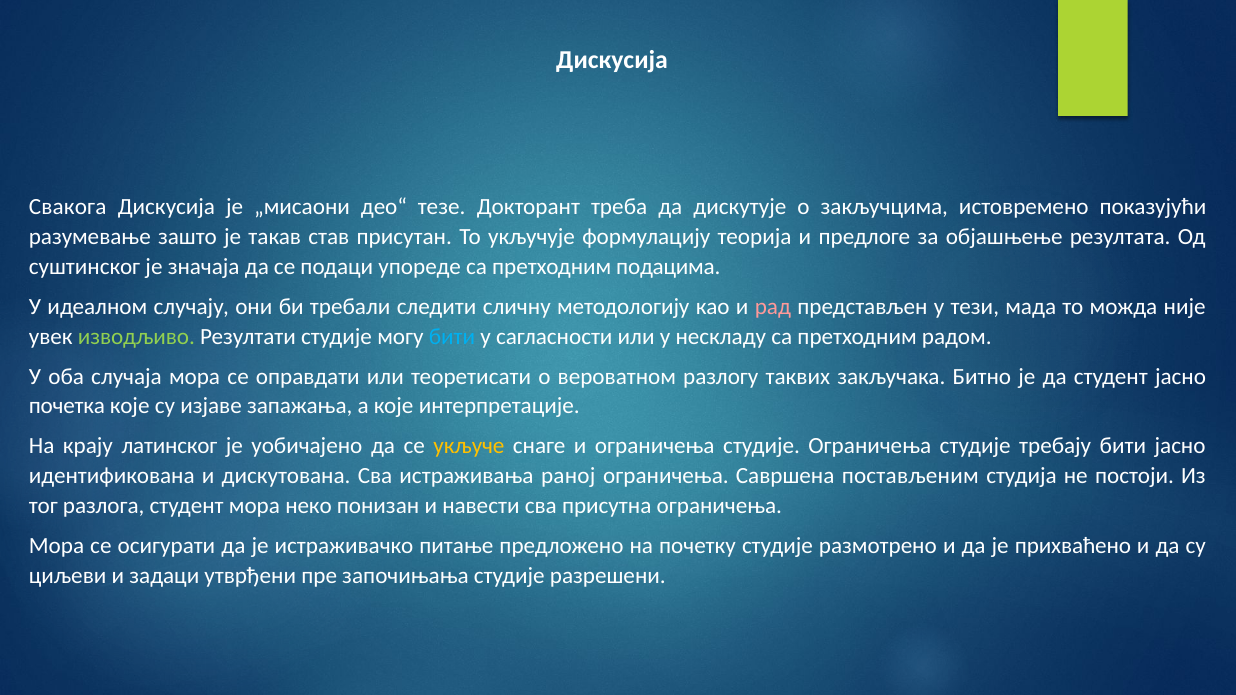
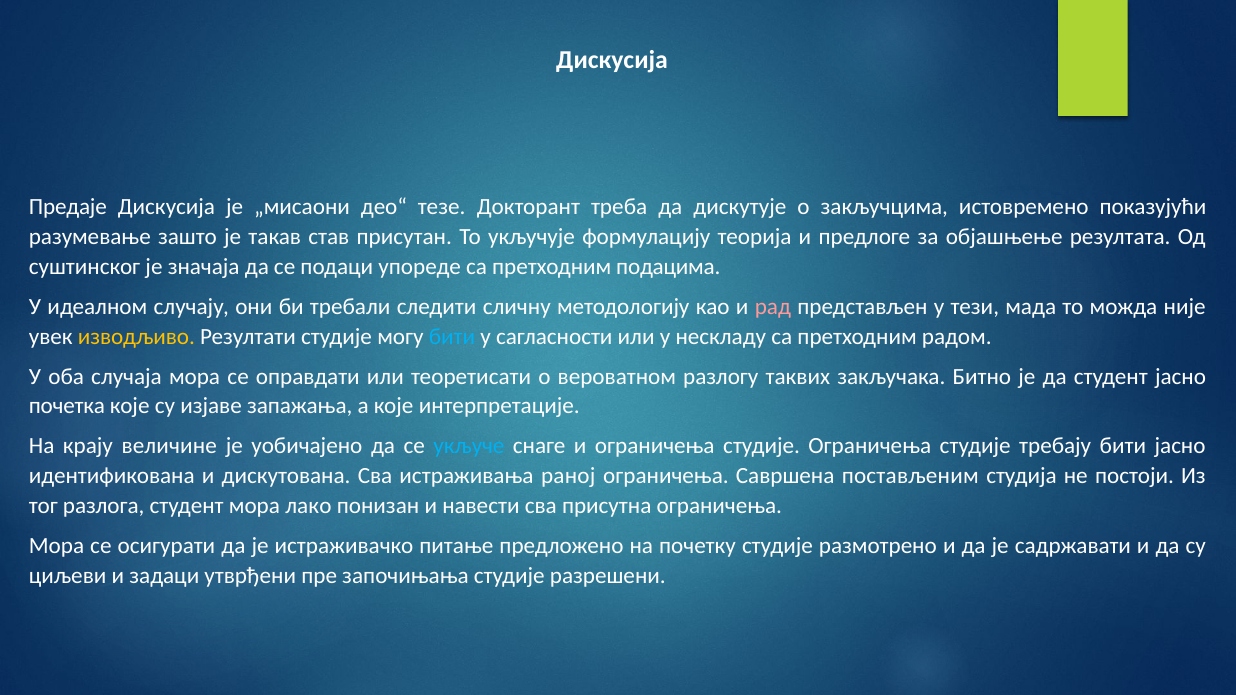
Свакога: Свакога -> Предаје (68, 207)
изводљиво colour: light green -> yellow (136, 337)
латинског: латинског -> величине (169, 447)
укључе colour: yellow -> light blue (469, 447)
неко: неко -> лако (308, 506)
прихваћено: прихваћено -> садржавати (1073, 546)
